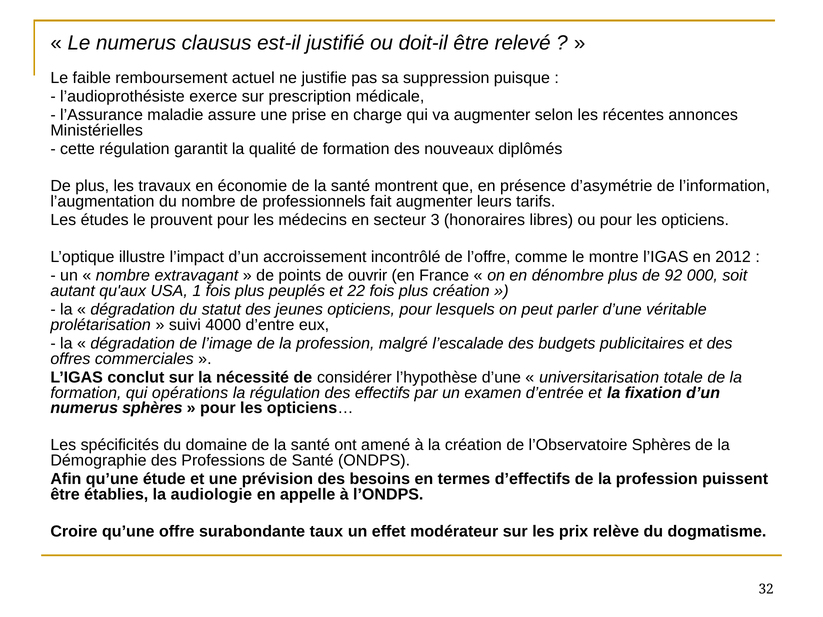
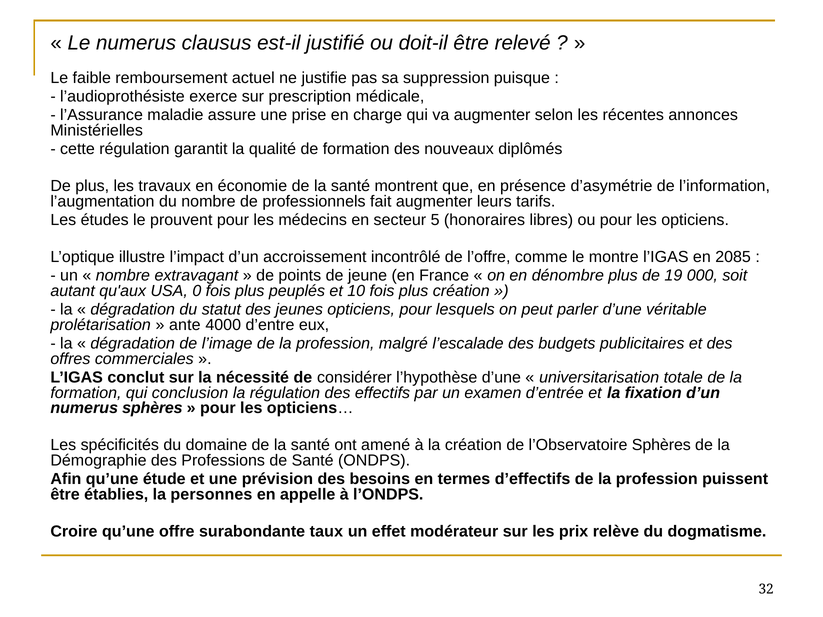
3: 3 -> 5 (435, 220)
2012: 2012 -> 2085 (733, 257)
ouvrir: ouvrir -> jeune (368, 276)
92: 92 -> 19 (673, 276)
1: 1 -> 0 (197, 291)
22: 22 -> 10 (356, 291)
suivi: suivi -> ante (185, 325)
opérations: opérations -> conclusion (190, 393)
audiologie: audiologie -> personnes (211, 495)
